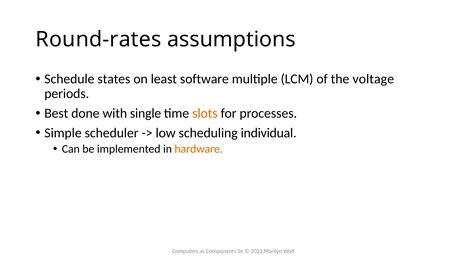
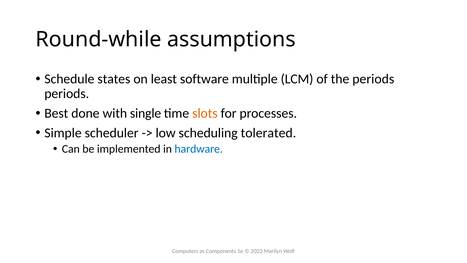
Round-rates: Round-rates -> Round-while (99, 39)
the voltage: voltage -> periods (373, 79)
individual: individual -> tolerated (268, 133)
hardware colour: orange -> blue (199, 149)
